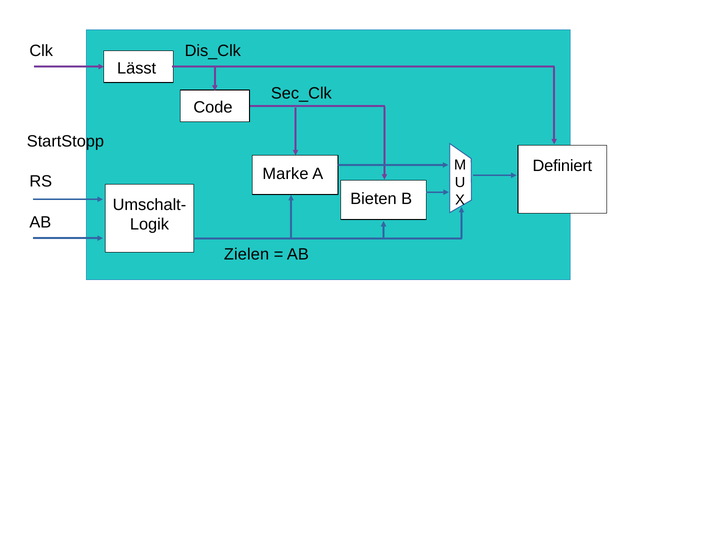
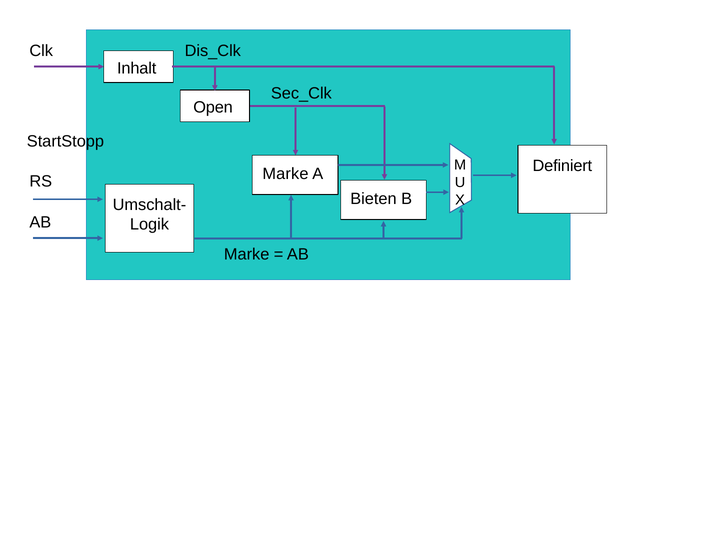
Lässt: Lässt -> Inhalt (137, 68)
Code: Code -> Open (213, 108)
Zielen: Zielen -> Marke (247, 254)
